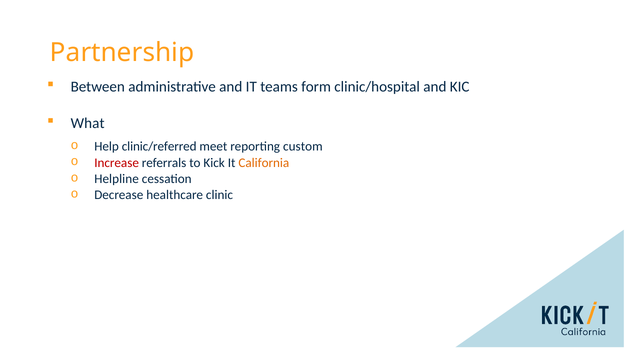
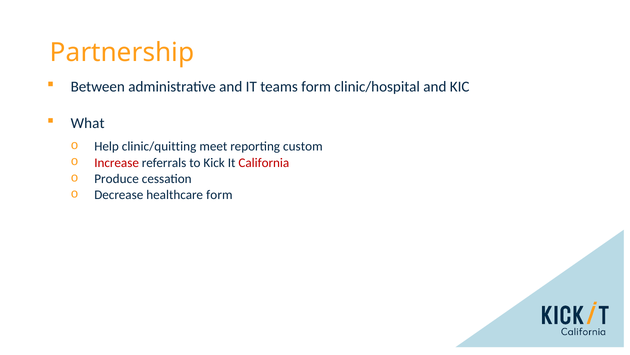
clinic/referred: clinic/referred -> clinic/quitting (159, 146)
California colour: orange -> red (264, 162)
Helpline: Helpline -> Produce (117, 179)
healthcare clinic: clinic -> form (219, 195)
